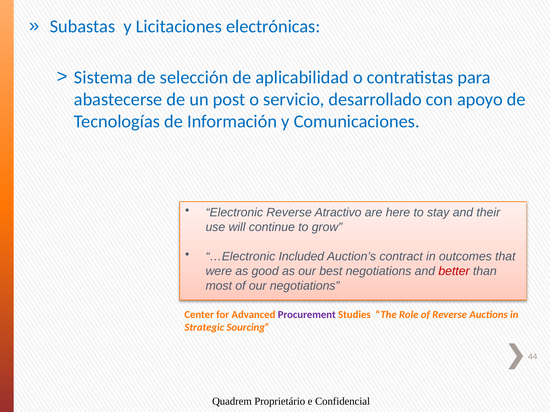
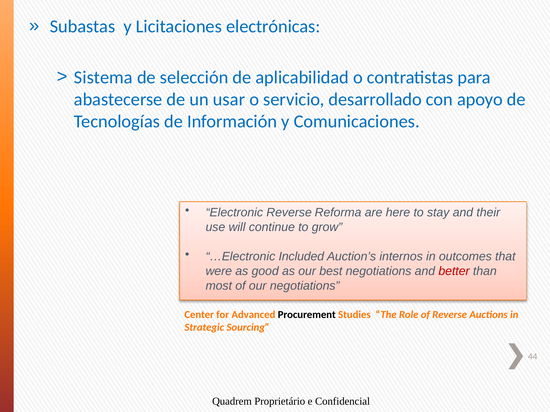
post: post -> usar (229, 100)
Atractivo: Atractivo -> Reforma (338, 213)
contract: contract -> internos (401, 257)
Procurement colour: purple -> black (307, 315)
